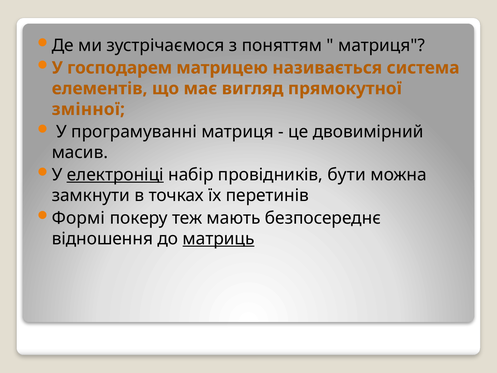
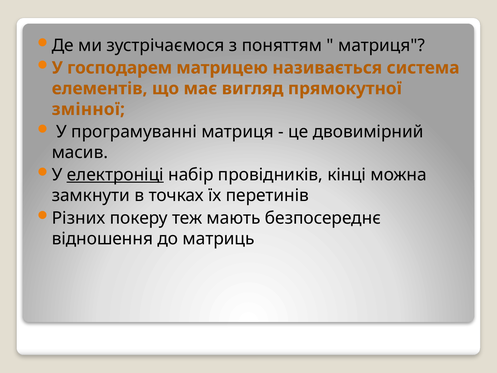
бути: бути -> кінці (347, 175)
Формі: Формі -> Різних (79, 218)
матриць underline: present -> none (219, 239)
